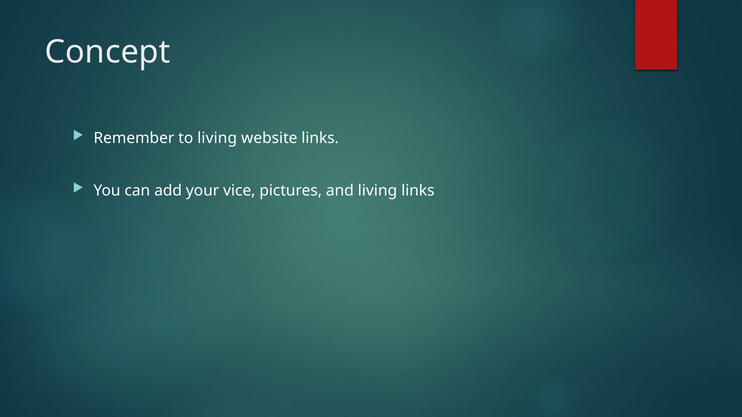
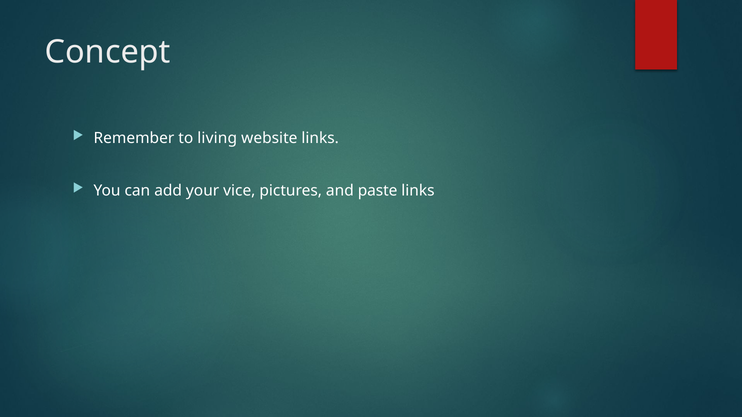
and living: living -> paste (378, 191)
